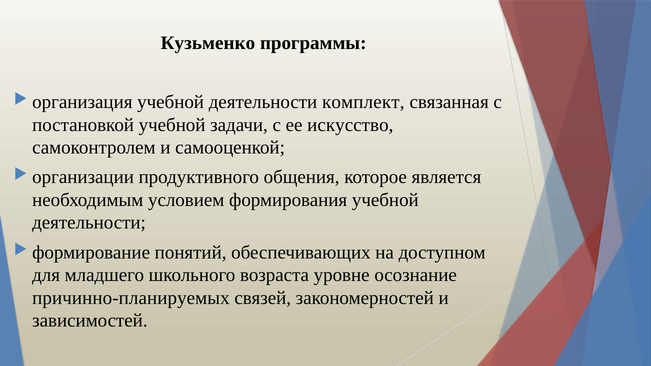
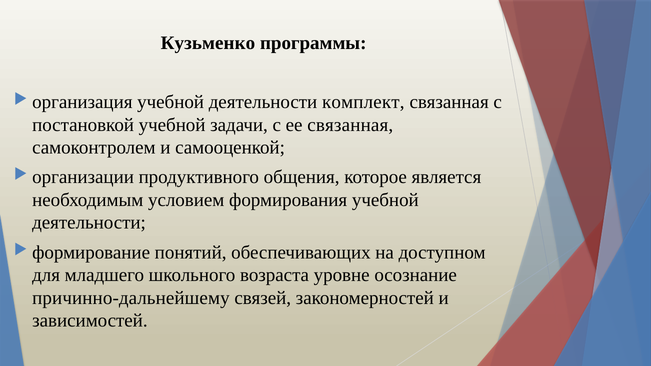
ее искусство: искусство -> связанная (350, 125)
причинно-планируемых: причинно-планируемых -> причинно-дальнейшему (131, 298)
